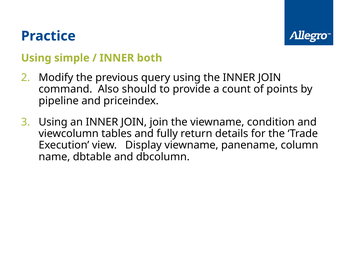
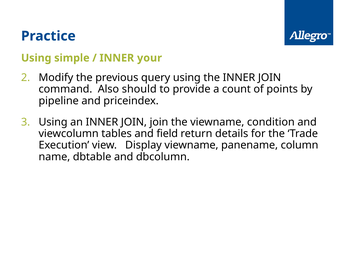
both: both -> your (150, 58)
fully: fully -> field (167, 134)
